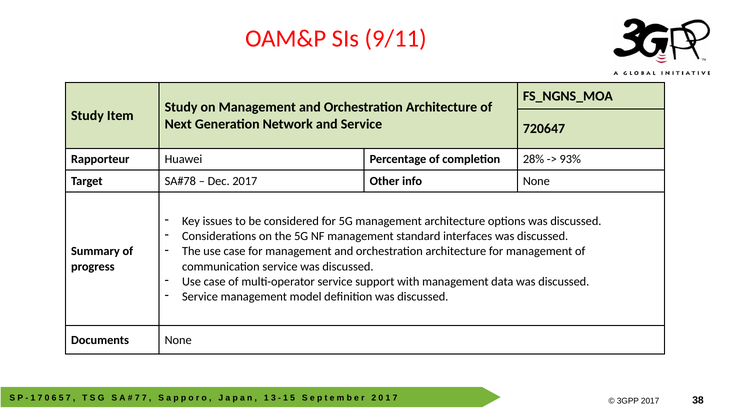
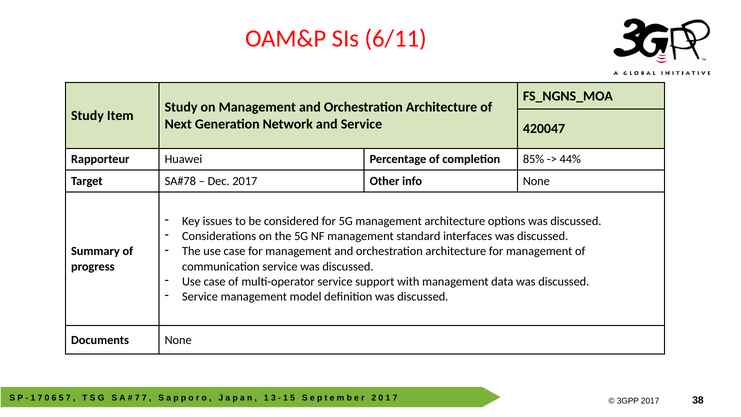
9/11: 9/11 -> 6/11 (396, 38)
720647: 720647 -> 420047 (544, 129)
28%: 28% -> 85% (534, 159)
93%: 93% -> 44% (570, 159)
